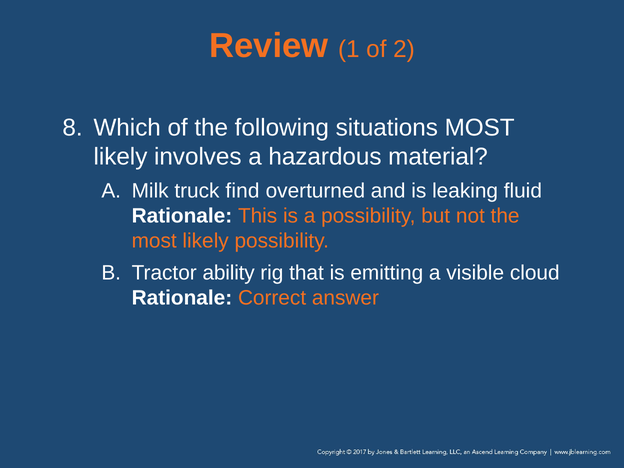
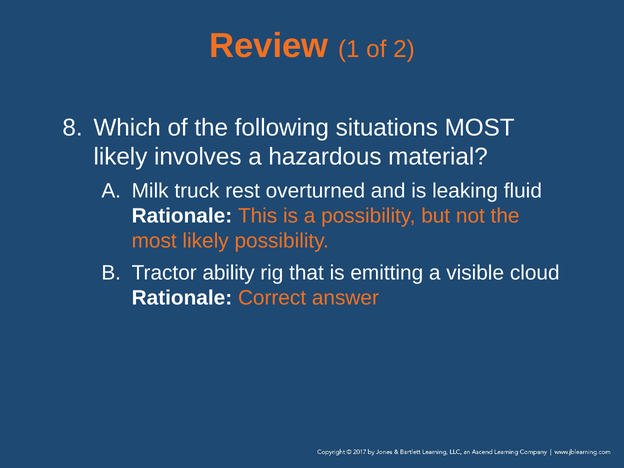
find: find -> rest (243, 191)
